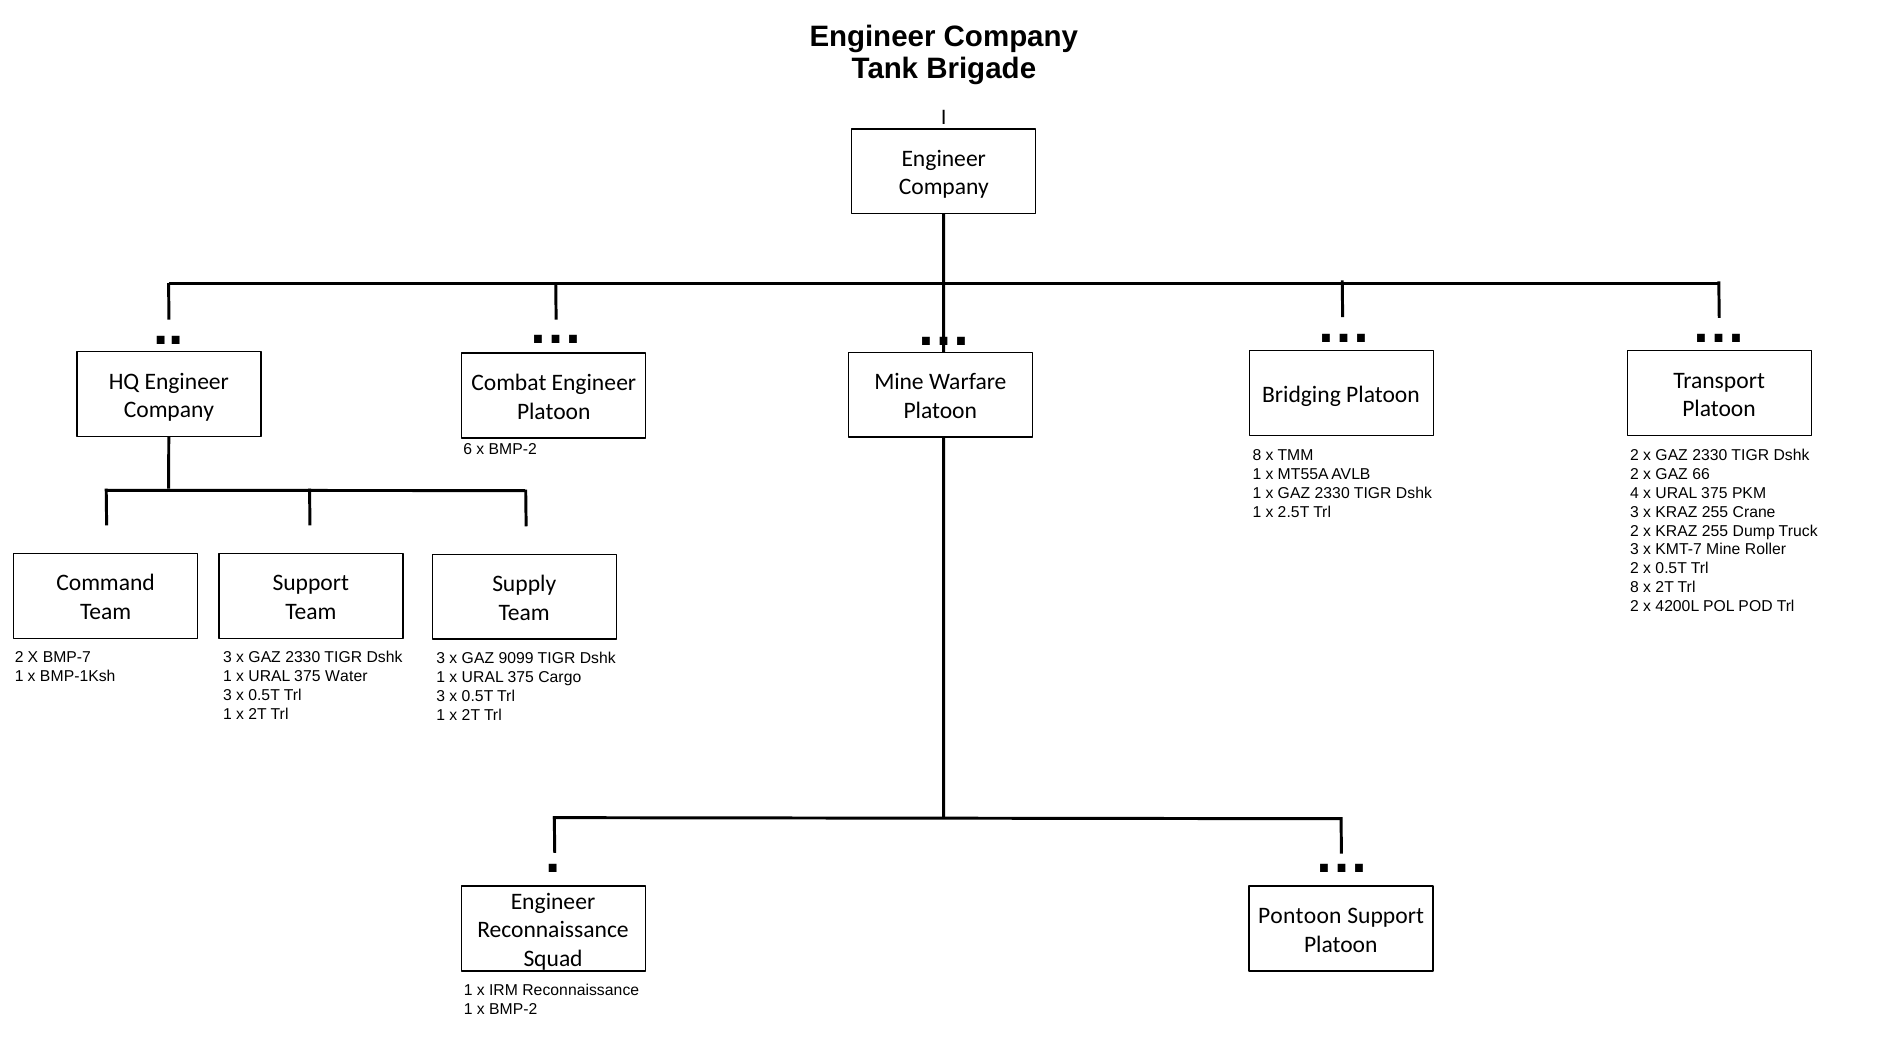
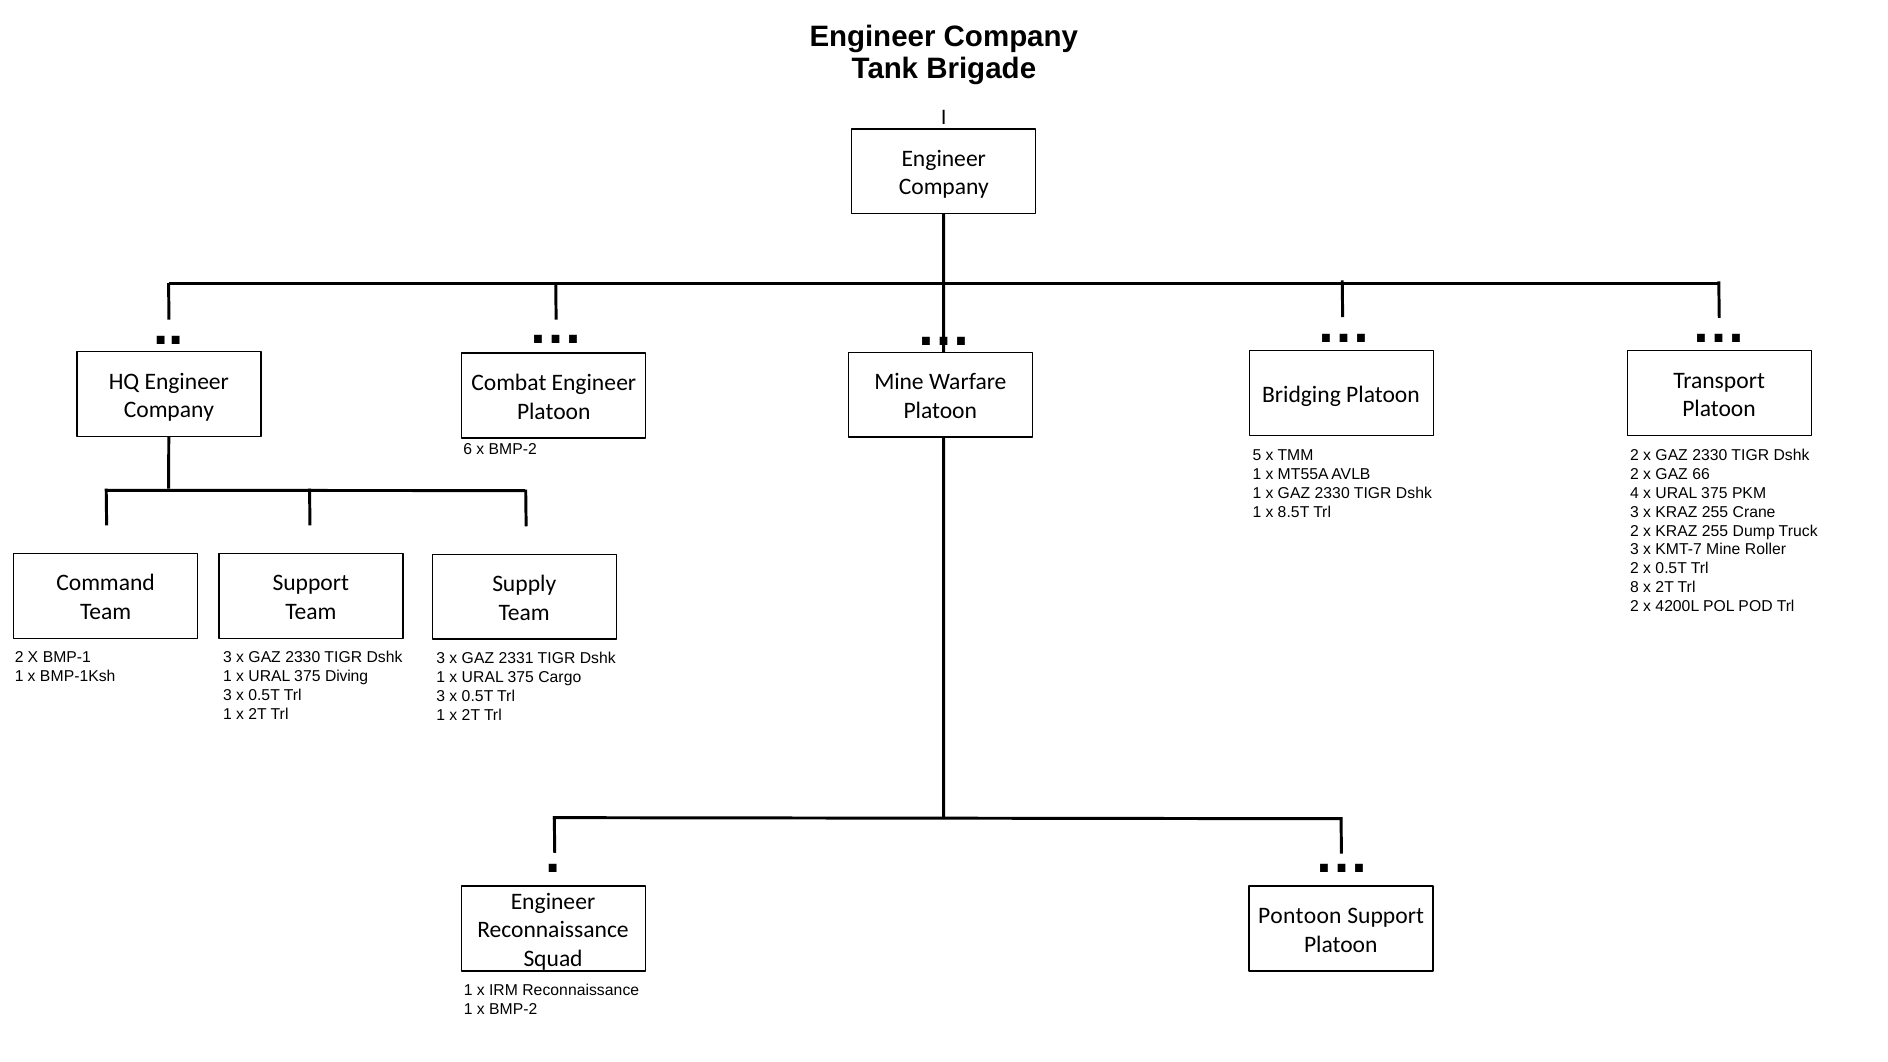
BMP-2 8: 8 -> 5 (1257, 456)
2.5T: 2.5T -> 8.5T (1294, 512)
BMP-7: BMP-7 -> BMP-1 (67, 658)
9099: 9099 -> 2331 (516, 659)
Water: Water -> Diving (347, 676)
